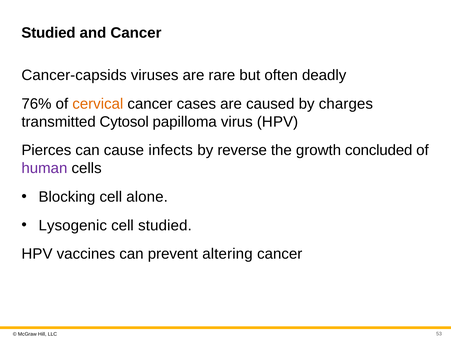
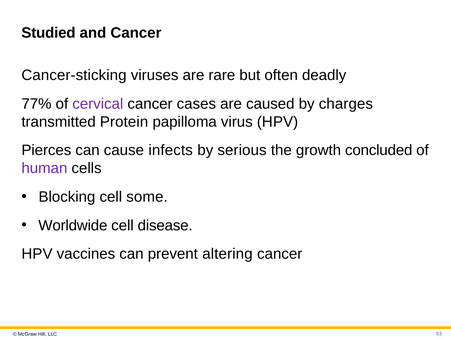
Cancer-capsids: Cancer-capsids -> Cancer-sticking (74, 75)
76%: 76% -> 77% (36, 104)
cervical colour: orange -> purple (98, 104)
Cytosol: Cytosol -> Protein (124, 122)
reverse: reverse -> serious (242, 150)
alone: alone -> some (147, 197)
Lysogenic: Lysogenic -> Worldwide (73, 226)
cell studied: studied -> disease (165, 226)
